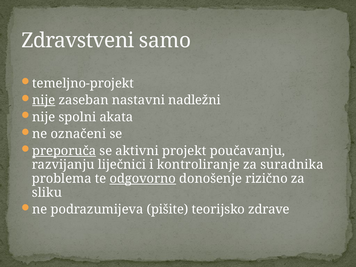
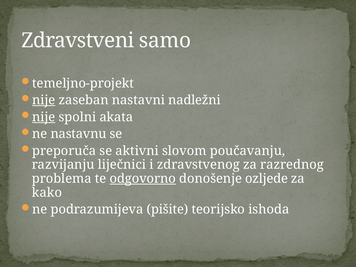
nije underline: none -> present (44, 117)
označeni: označeni -> nastavnu (79, 134)
preporuča underline: present -> none (64, 151)
projekt: projekt -> slovom (184, 151)
kontroliranje: kontroliranje -> zdravstvenog (198, 165)
suradnika: suradnika -> razrednog (292, 165)
rizično: rizično -> ozljede (267, 179)
sliku: sliku -> kako (47, 193)
zdrave: zdrave -> ishoda (269, 209)
